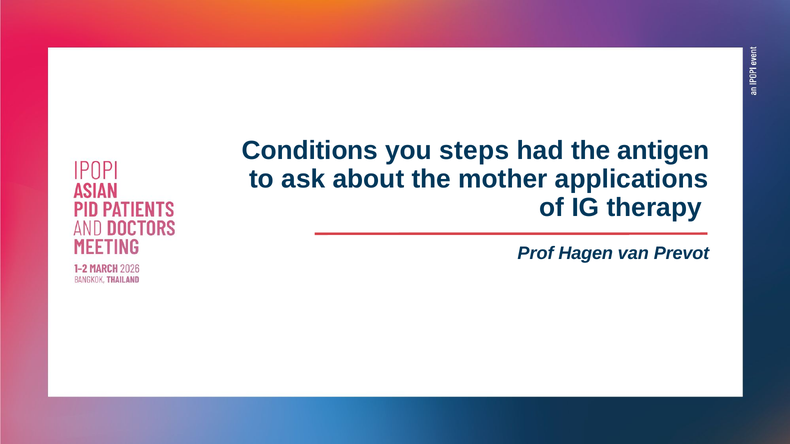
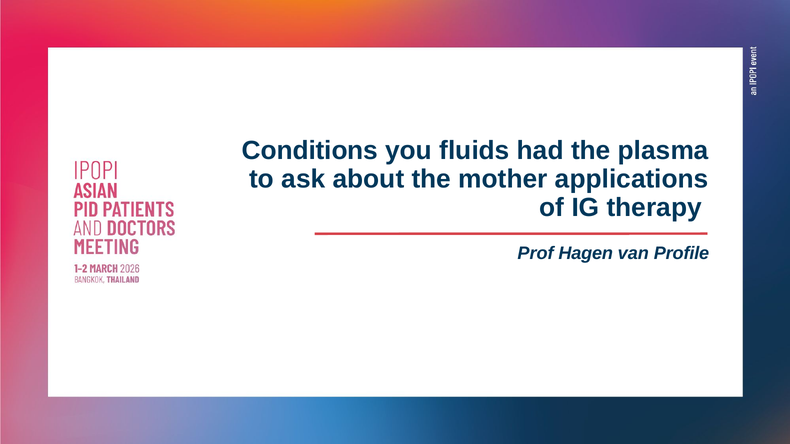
steps: steps -> fluids (474, 151)
antigen: antigen -> plasma (663, 151)
Prevot: Prevot -> Profile (681, 253)
